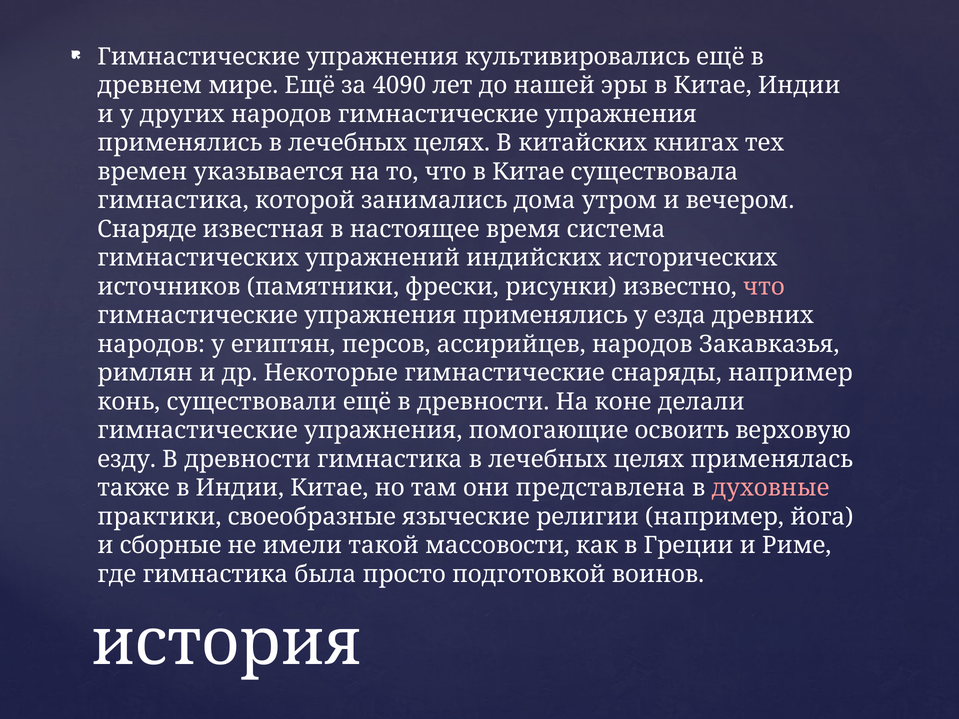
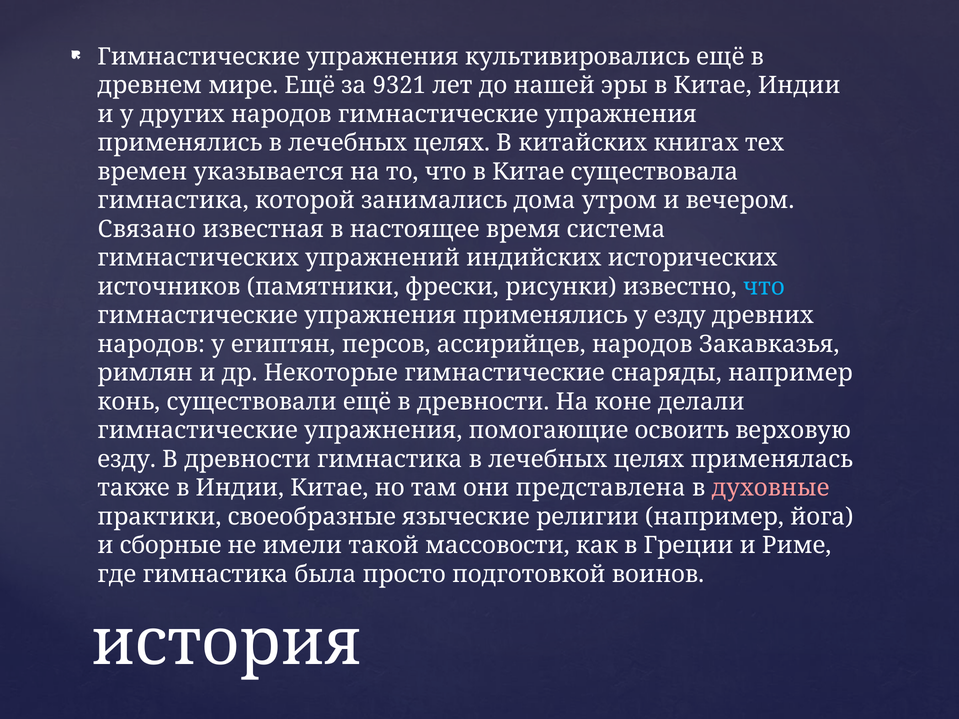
4090: 4090 -> 9321 (399, 85)
Снаряде: Снаряде -> Связано (147, 229)
что colour: pink -> light blue (764, 287)
у езда: езда -> езду (680, 316)
